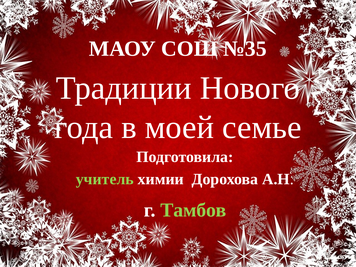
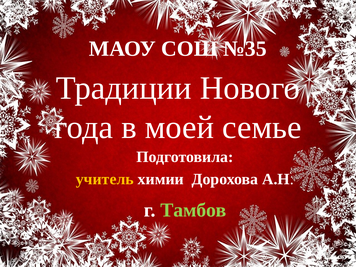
учитель colour: light green -> yellow (105, 179)
